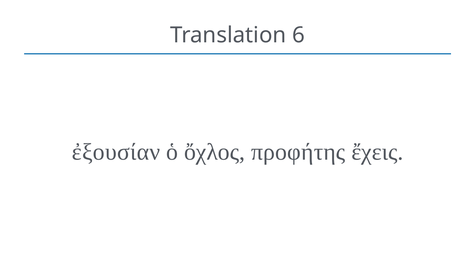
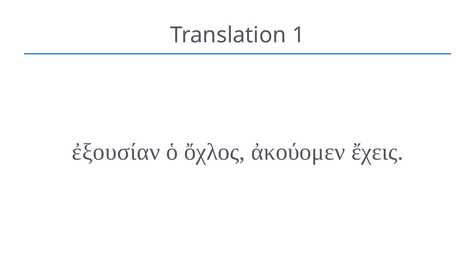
6: 6 -> 1 (298, 35)
προφήτης: προφήτης -> ἀκούομεν (298, 152)
